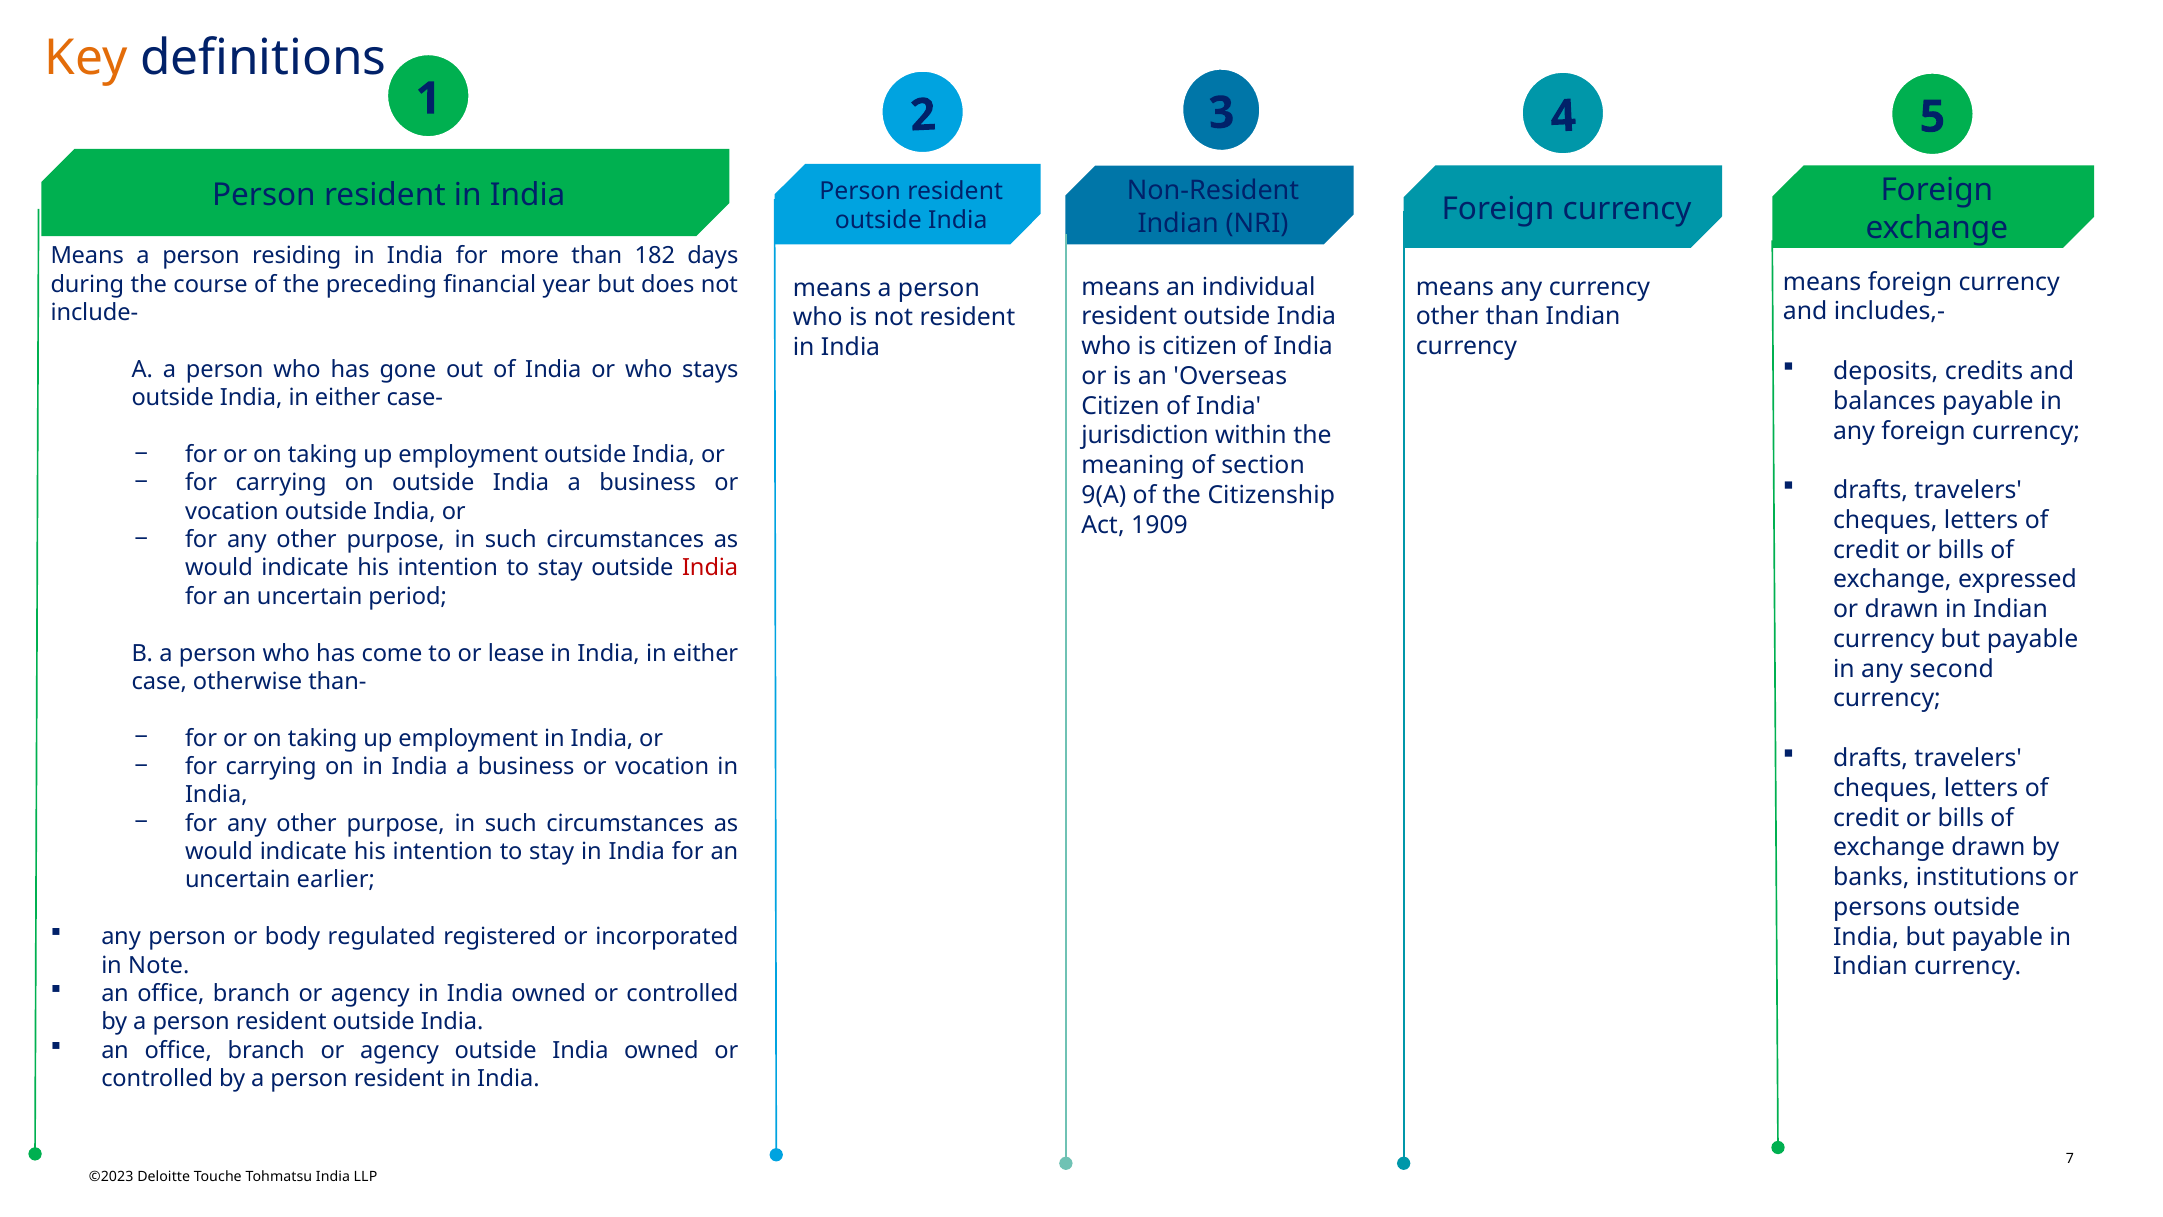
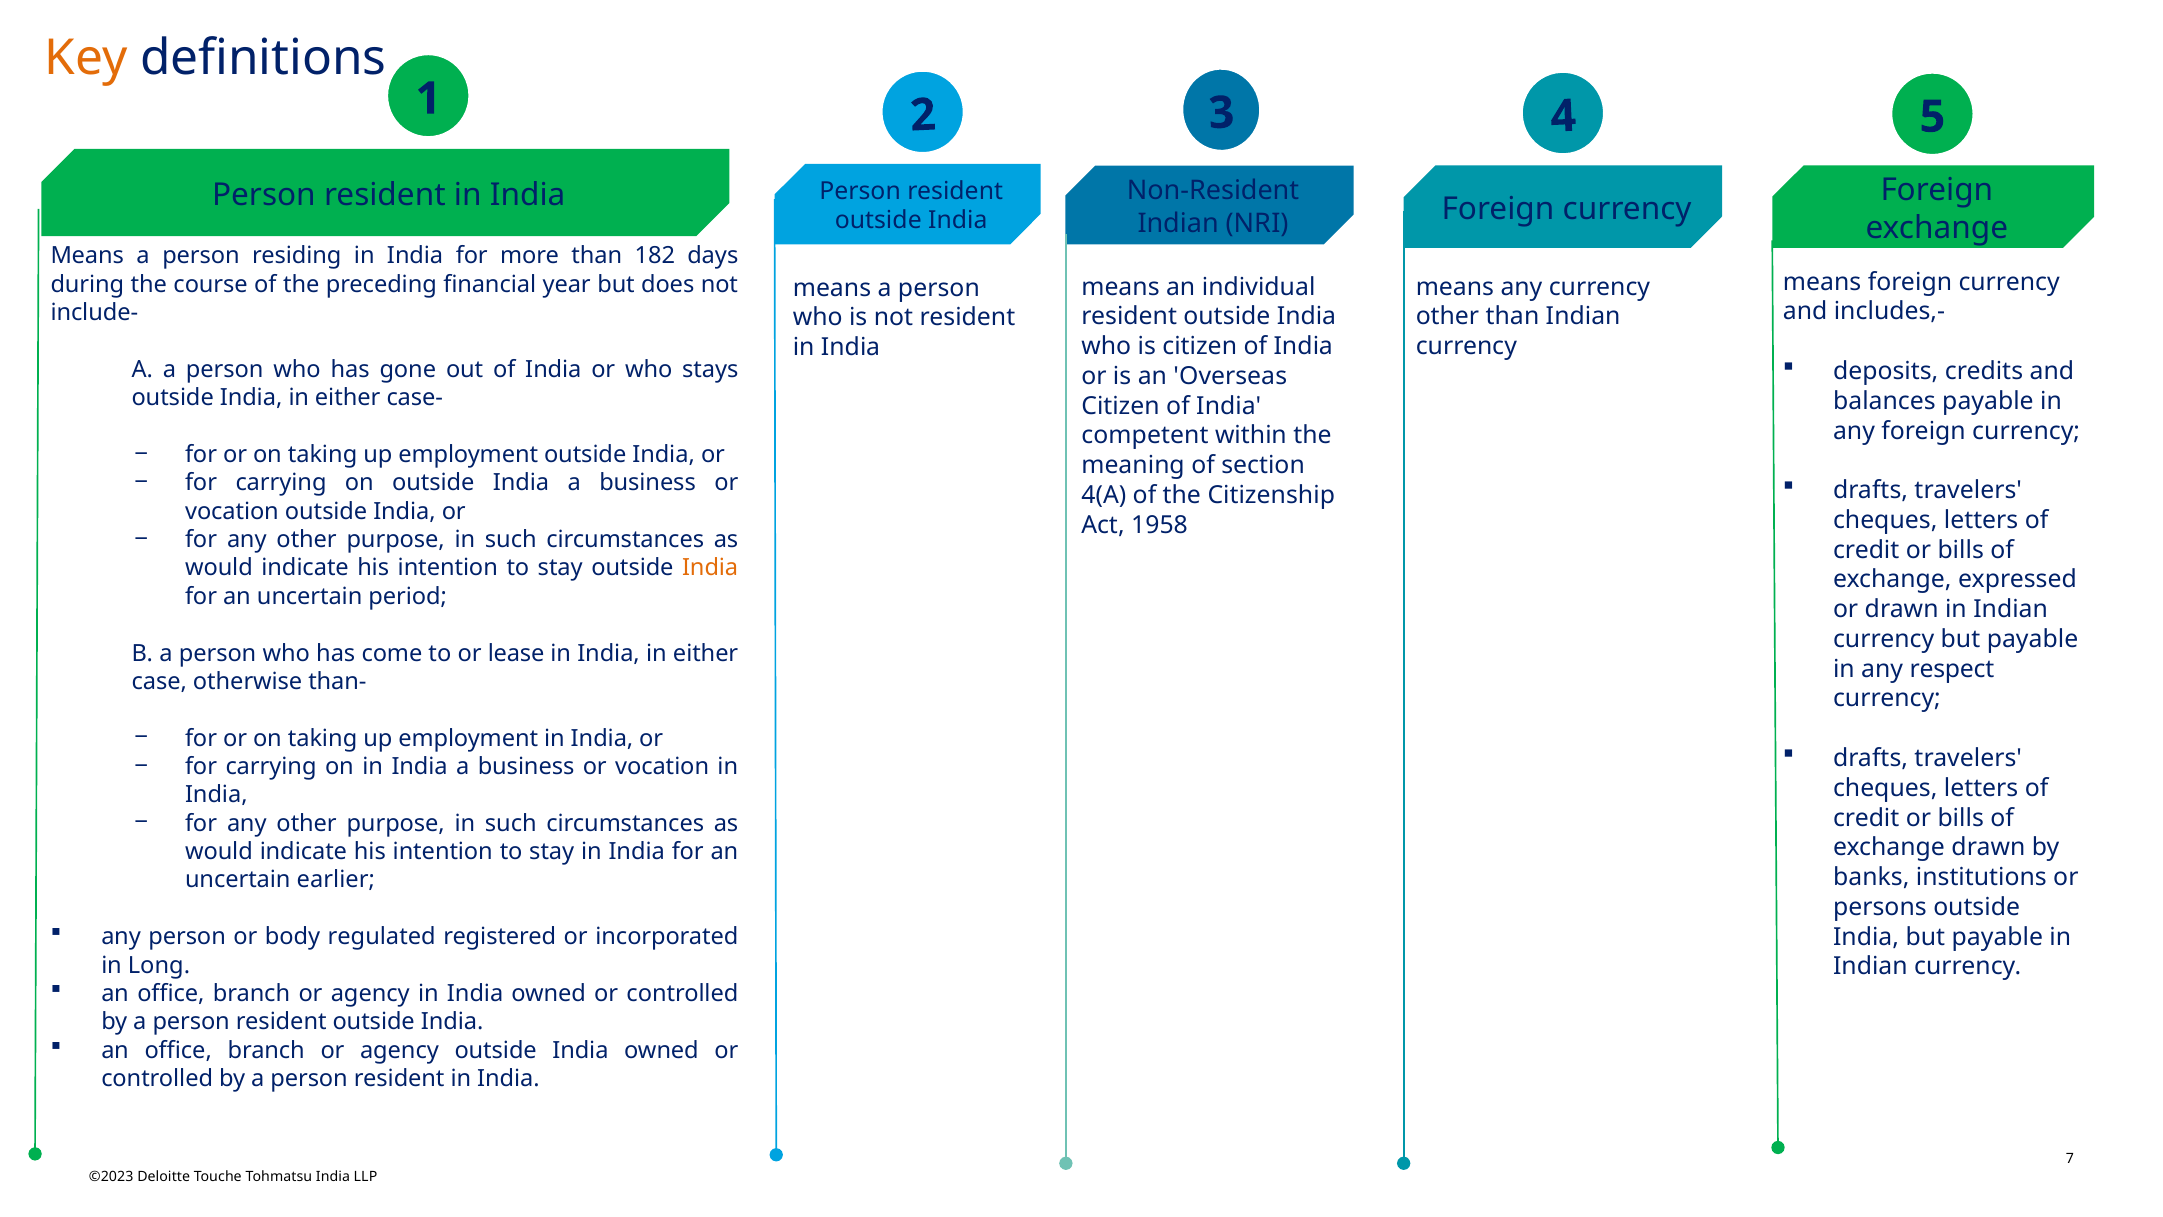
jurisdiction: jurisdiction -> competent (1145, 436)
9(A: 9(A -> 4(A (1104, 495)
1909: 1909 -> 1958 (1159, 525)
India colour: red -> orange (710, 568)
second: second -> respect (1952, 669)
Note: Note -> Long (159, 965)
